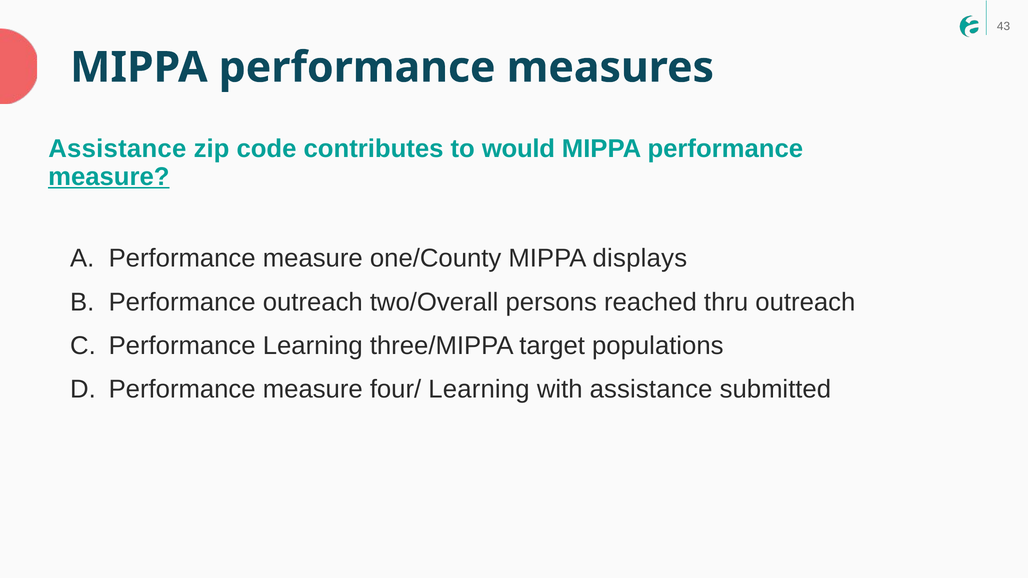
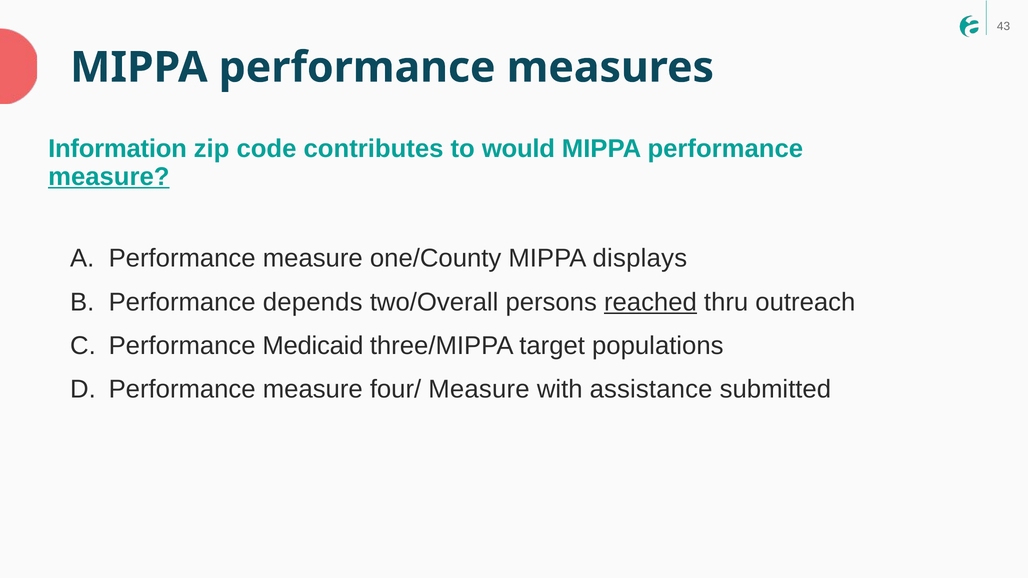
Assistance: Assistance -> Information (118, 149)
Performance outreach: outreach -> depends (313, 302)
reached underline: none -> present (650, 302)
Performance Learning: Learning -> Medicaid (313, 346)
four/ Learning: Learning -> Measure (479, 390)
